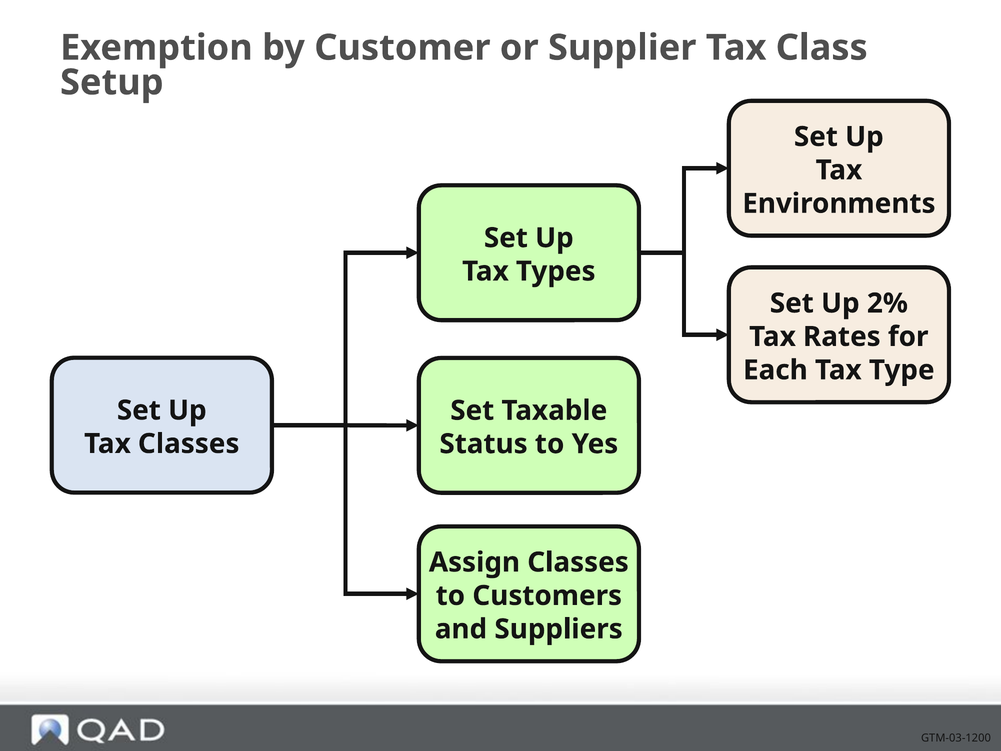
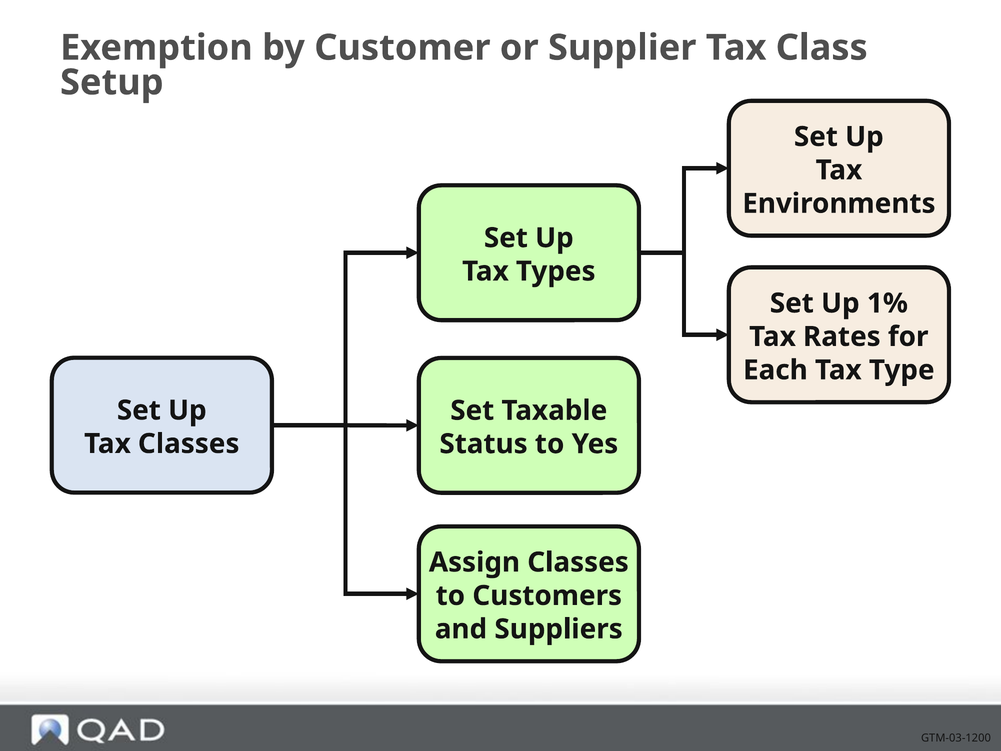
2%: 2% -> 1% (887, 303)
